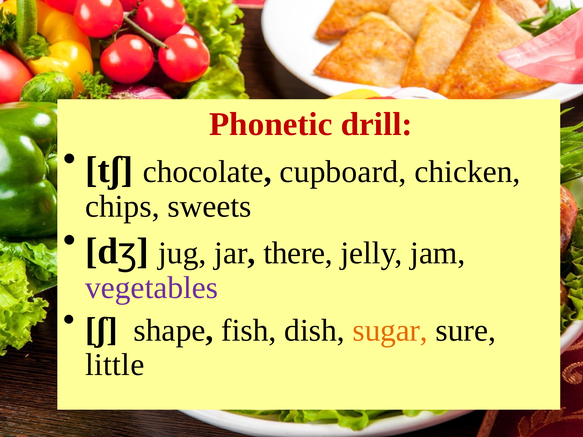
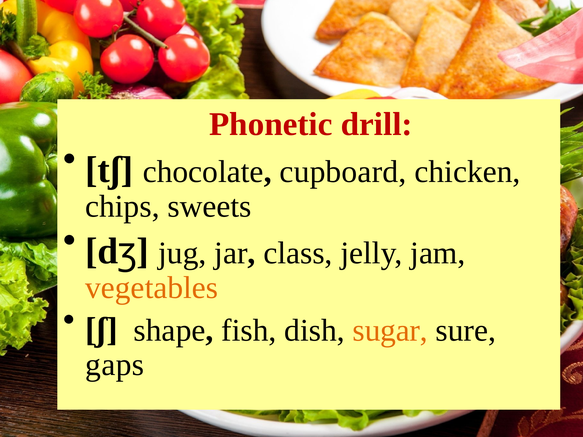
there: there -> class (298, 253)
vegetables colour: purple -> orange (152, 288)
little: little -> gaps (115, 365)
